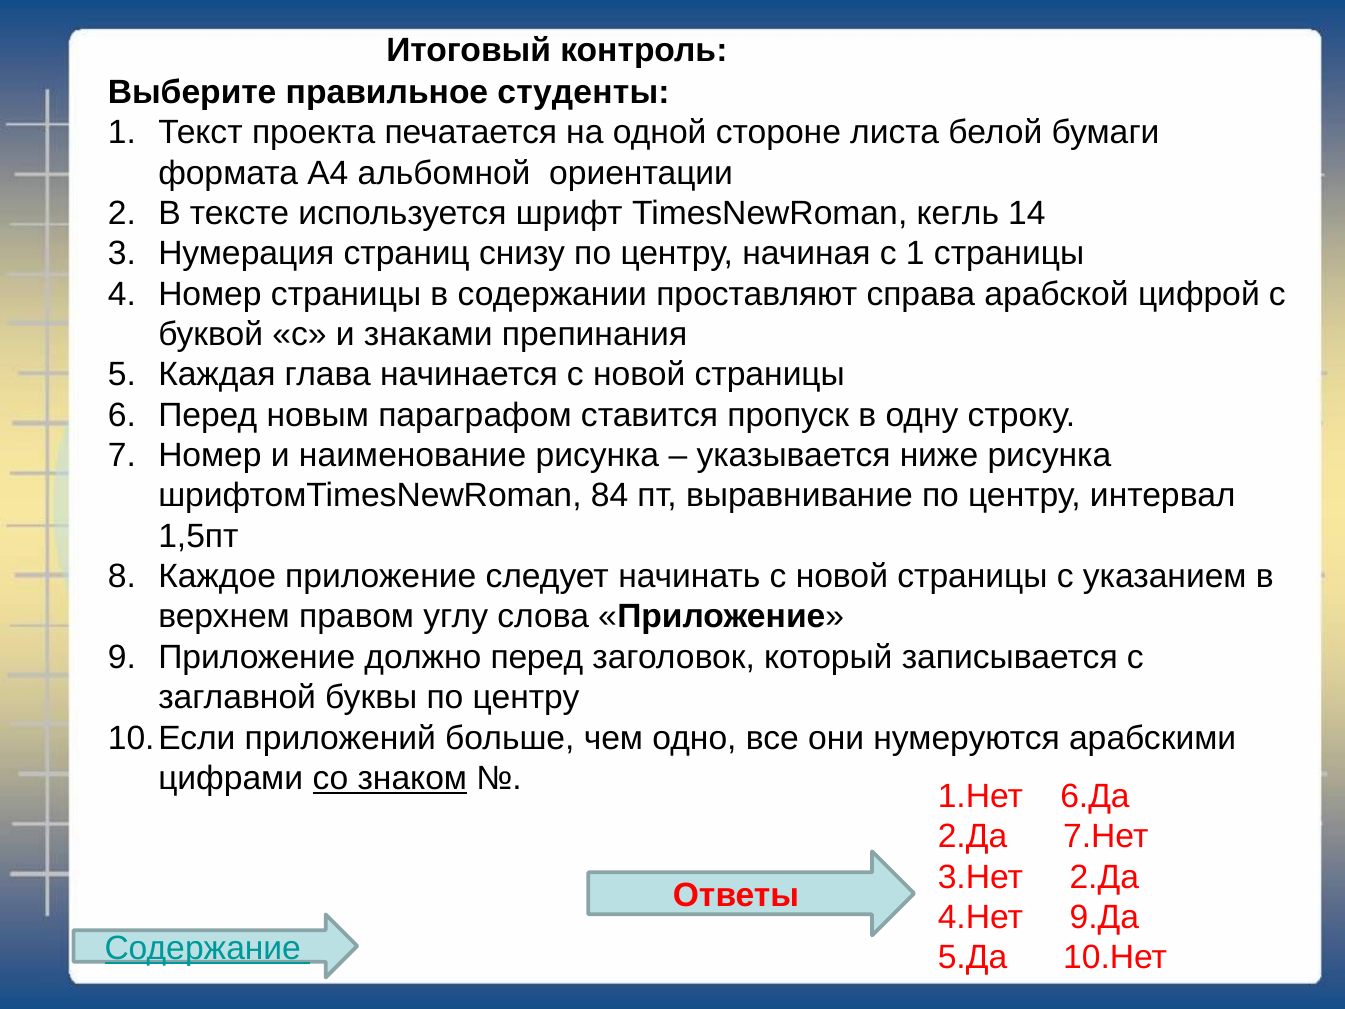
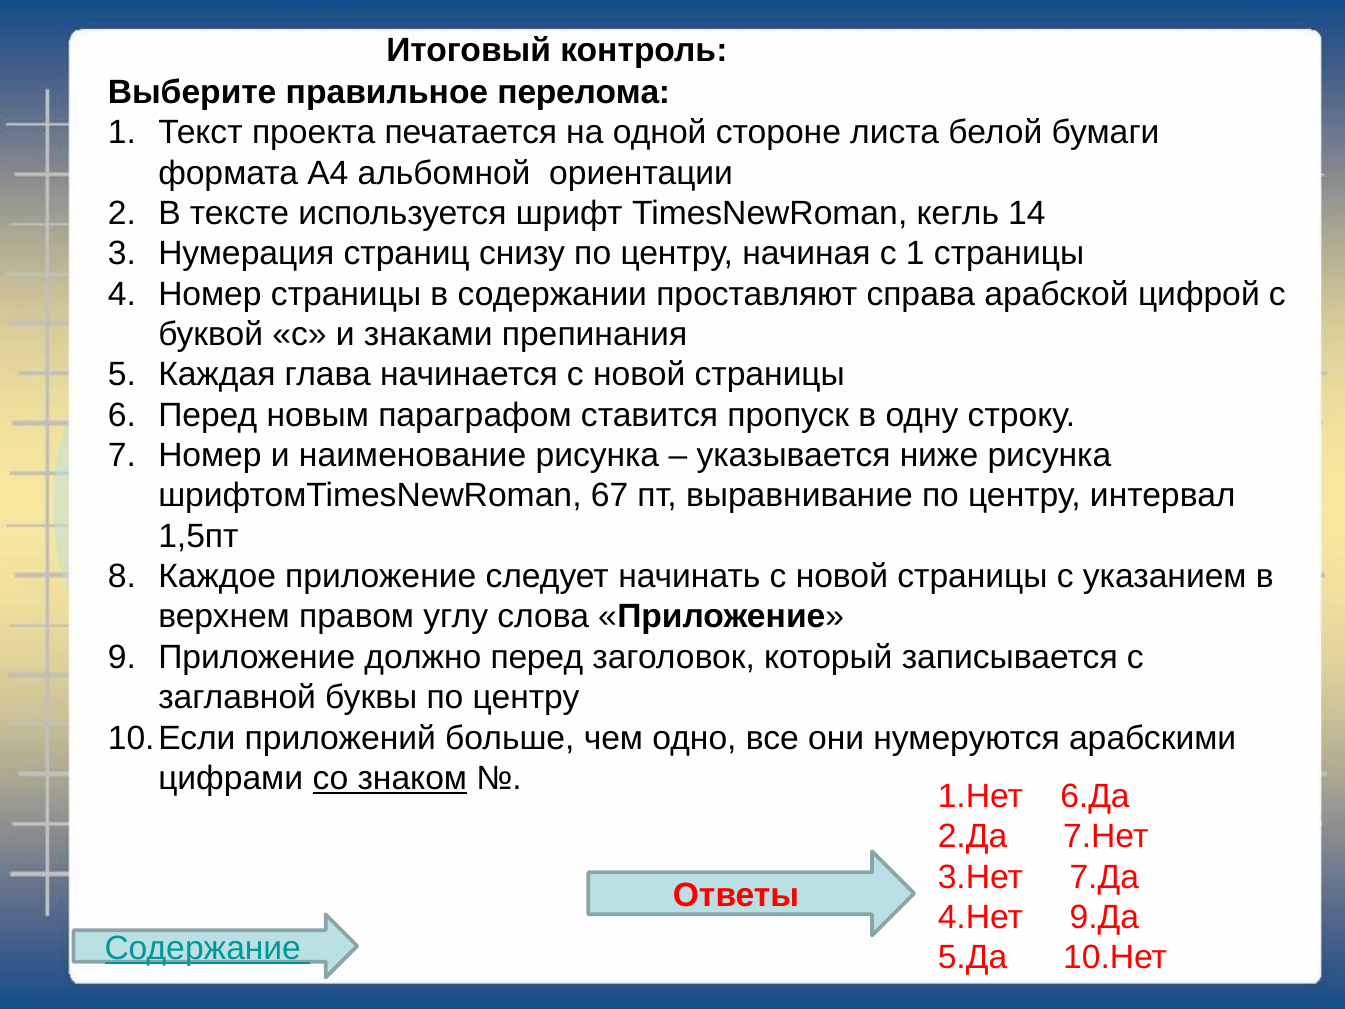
студенты: студенты -> перелома (584, 92)
84: 84 -> 67 (610, 496)
3.Нет 2.Да: 2.Да -> 7.Да (1104, 877)
